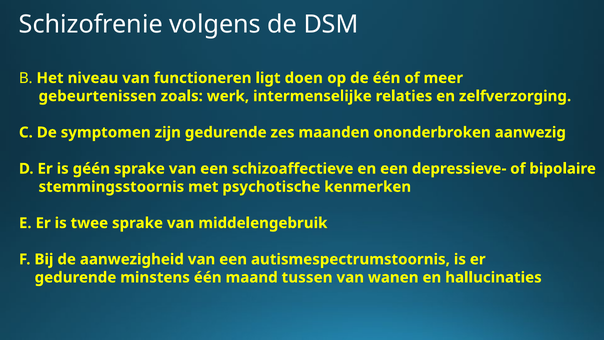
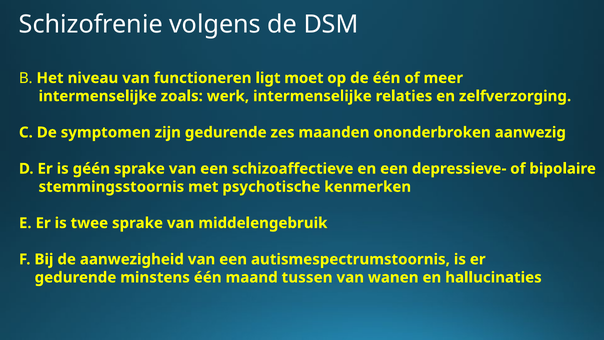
doen: doen -> moet (304, 78)
gebeurtenissen: gebeurtenissen -> intermenselijke (98, 96)
